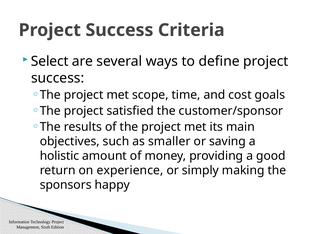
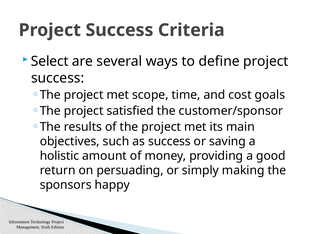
as smaller: smaller -> success (169, 141)
experience: experience -> persuading (130, 170)
